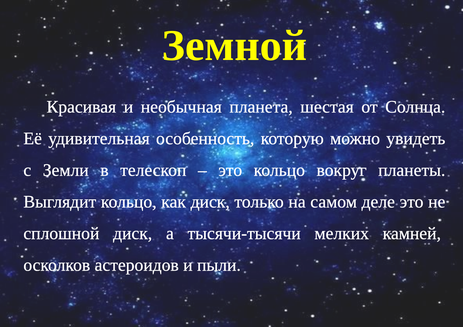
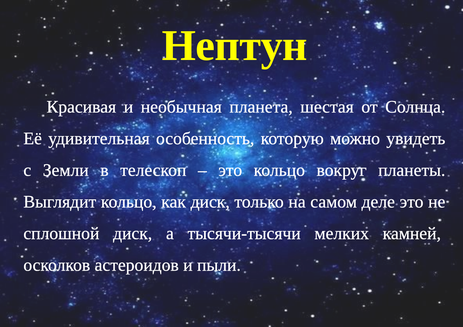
Земной: Земной -> Нептун (235, 46)
